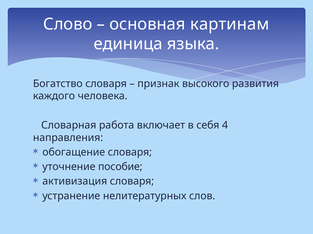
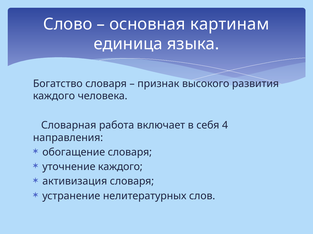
уточнение пособие: пособие -> каждого (120, 167)
